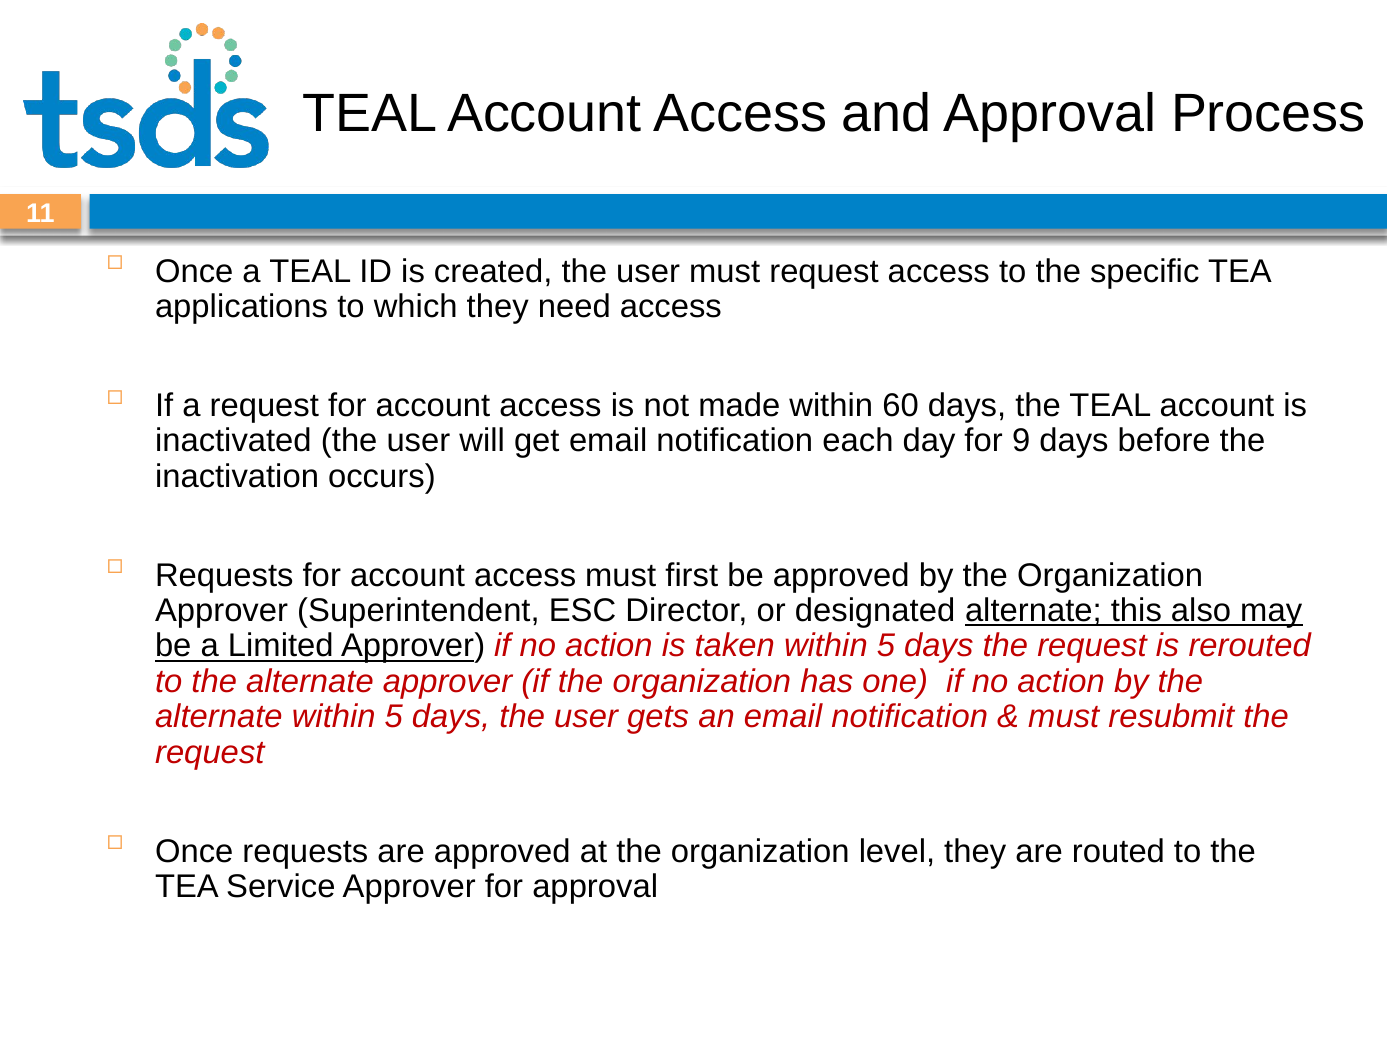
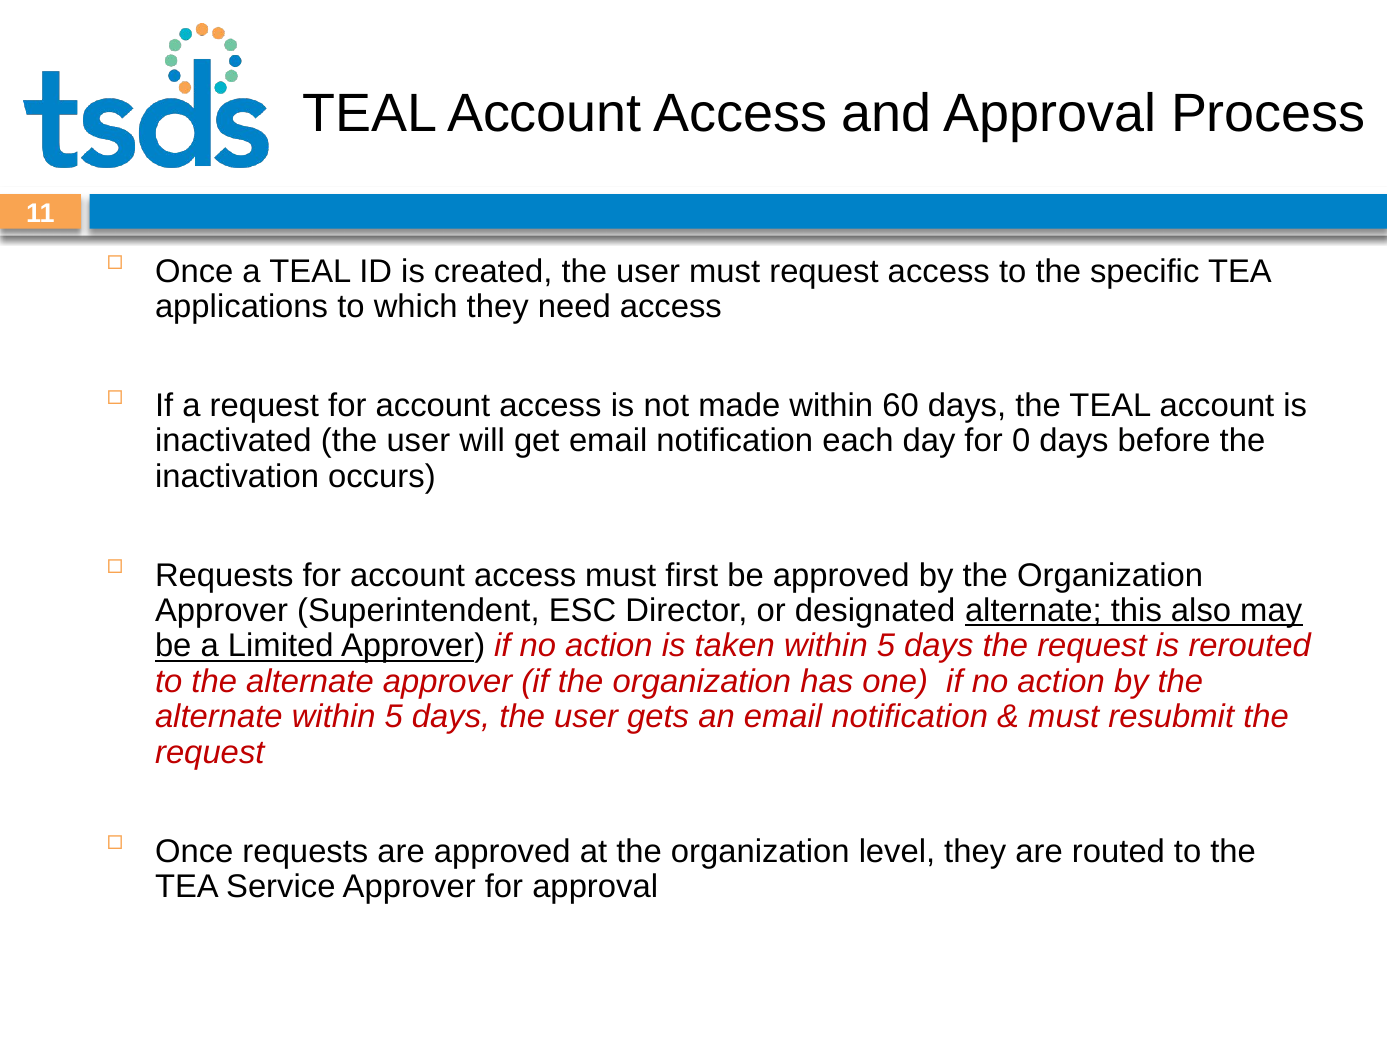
9: 9 -> 0 (1021, 441)
